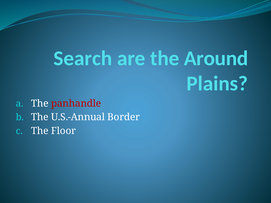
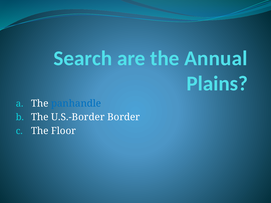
Around: Around -> Annual (216, 58)
panhandle colour: red -> blue (76, 104)
U.S.-Annual: U.S.-Annual -> U.S.-Border (78, 117)
